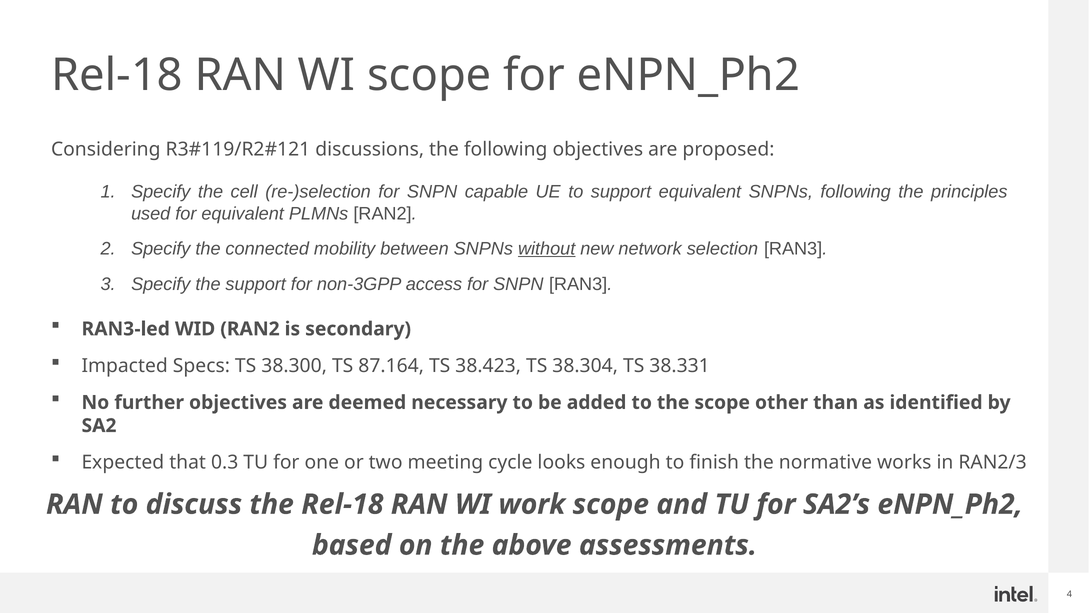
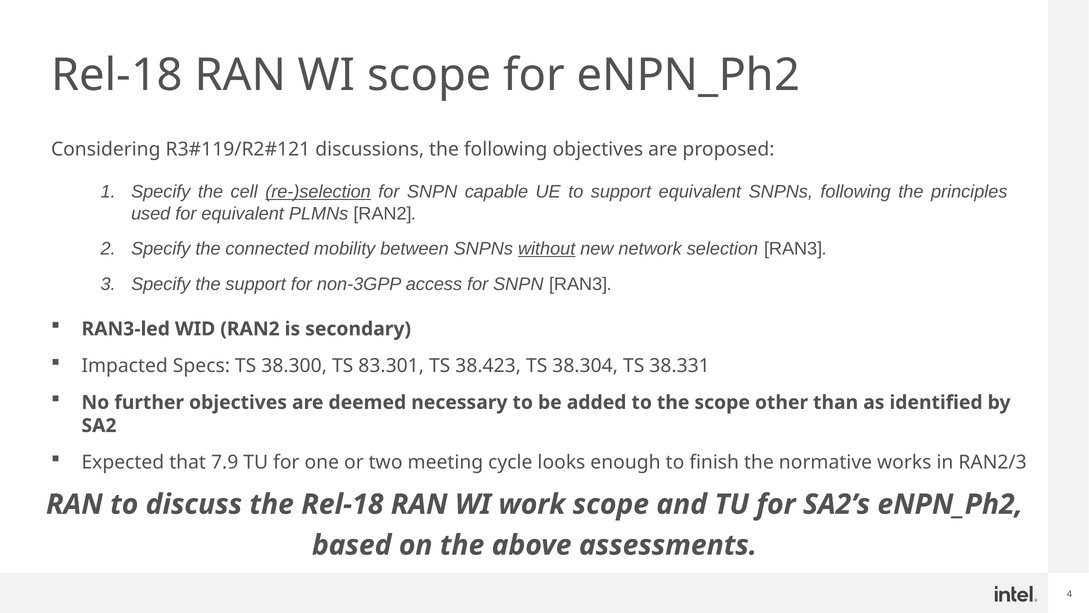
re-)selection underline: none -> present (318, 192)
87.164: 87.164 -> 83.301 (391, 365)
0.3: 0.3 -> 7.9 (225, 462)
